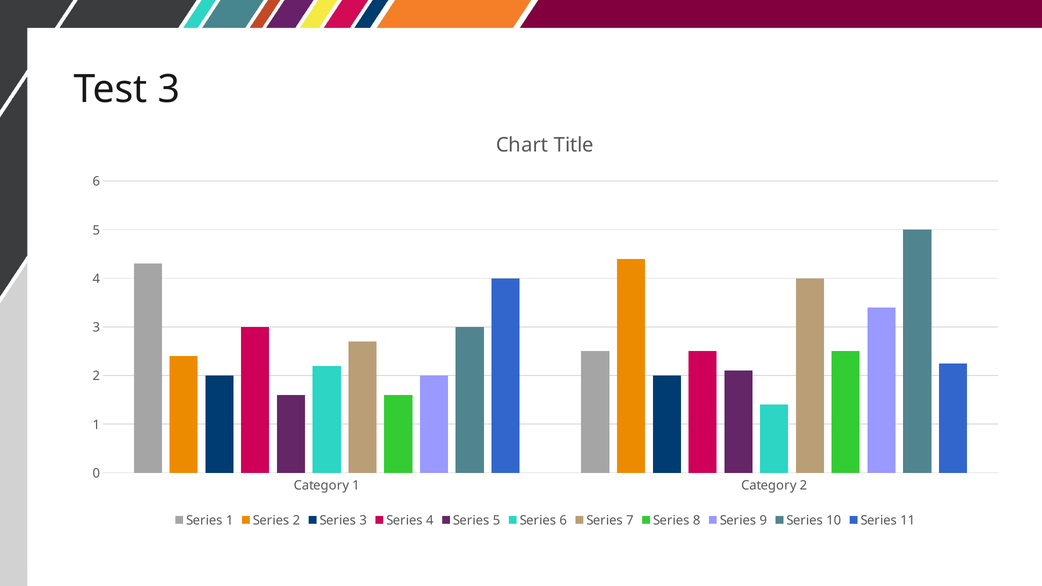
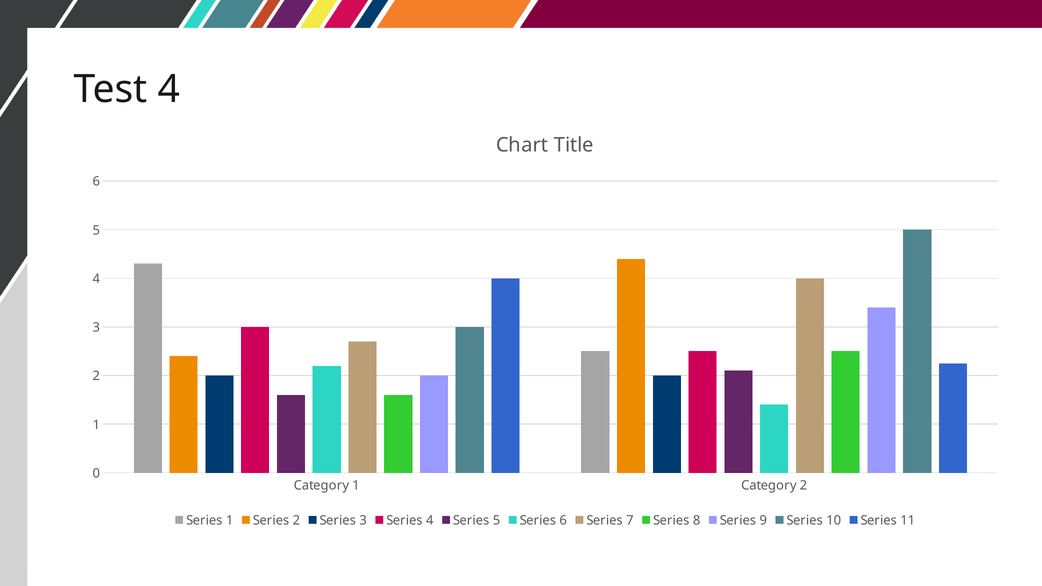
Test 3: 3 -> 4 (169, 90)
